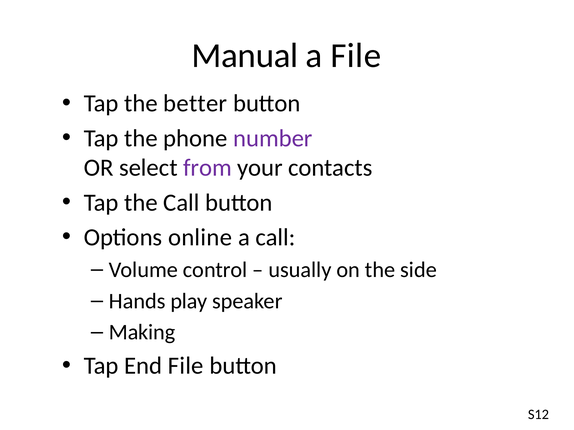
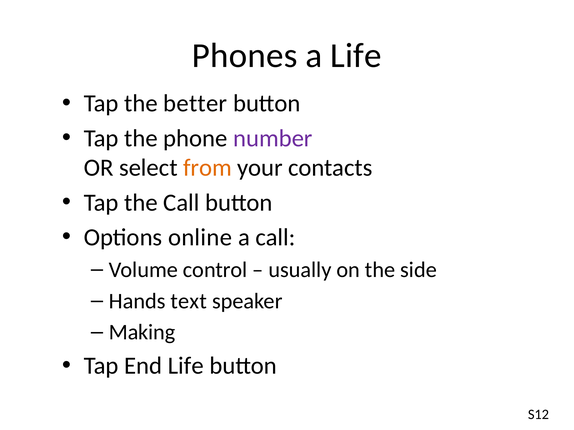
Manual: Manual -> Phones (245, 56)
a File: File -> Life (356, 56)
from colour: purple -> orange (207, 168)
play: play -> text (189, 301)
End File: File -> Life (186, 366)
